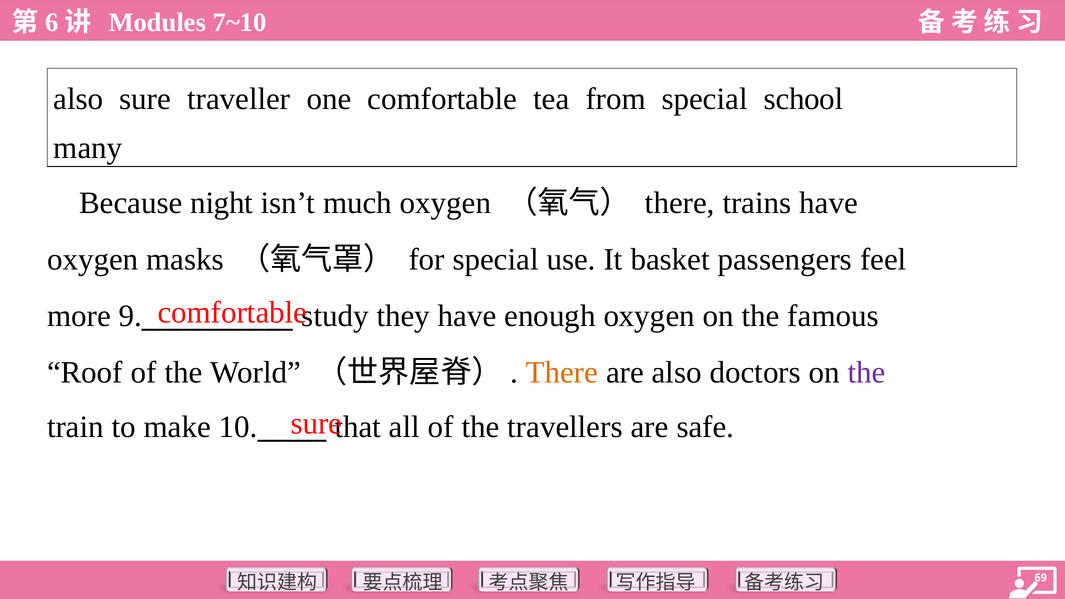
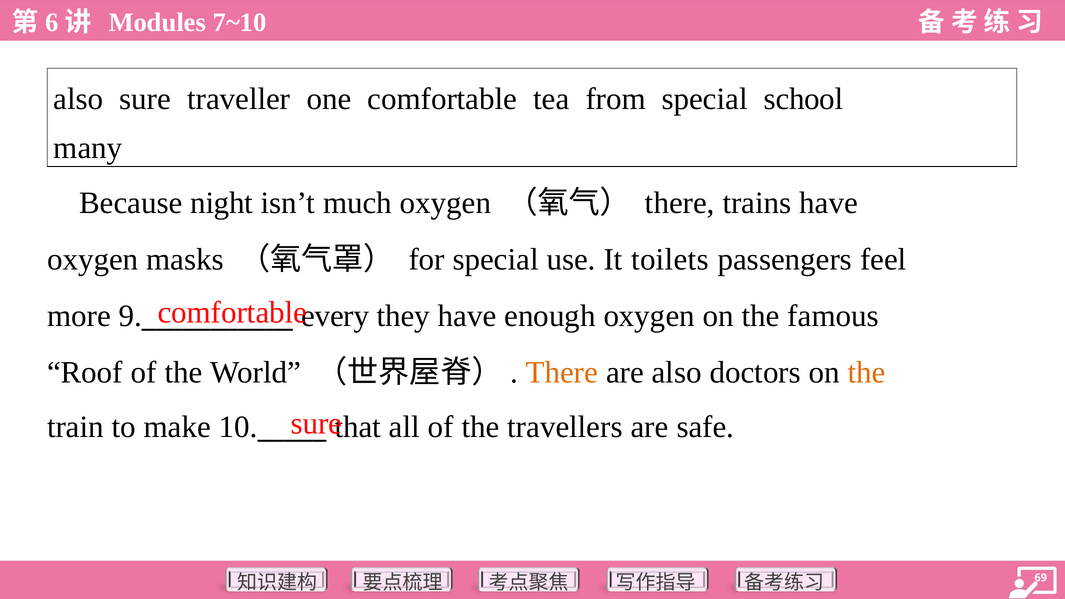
basket: basket -> toilets (670, 260)
study: study -> every (335, 316)
the colour: purple -> orange (867, 373)
